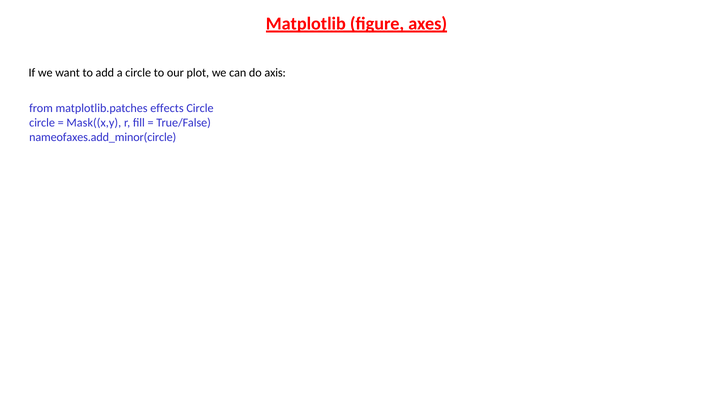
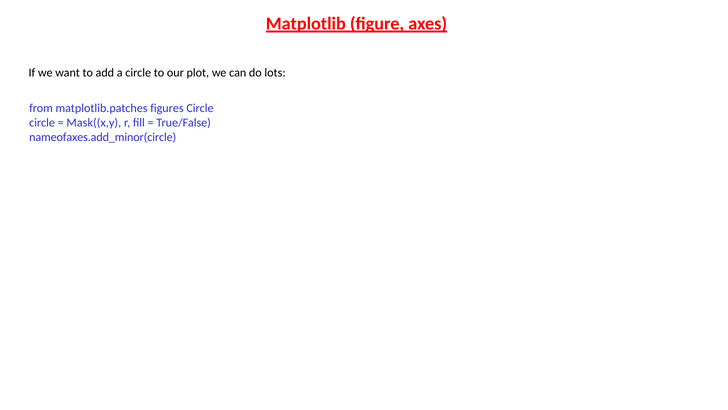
axis: axis -> lots (275, 72)
effects: effects -> figures (167, 108)
